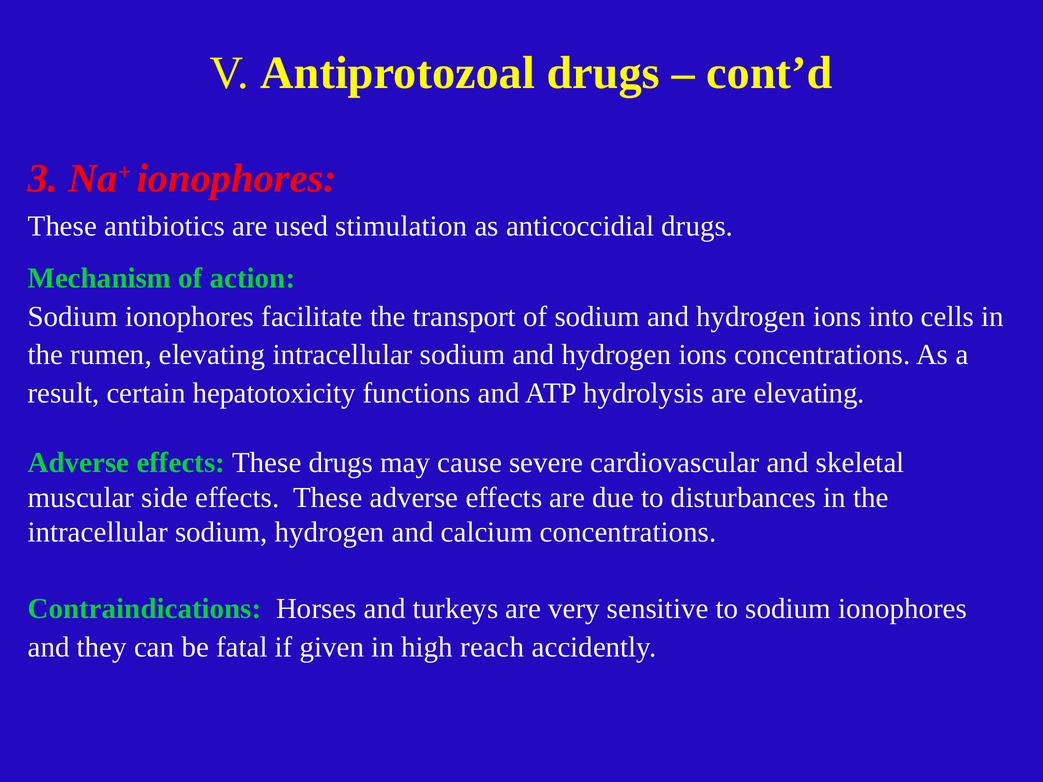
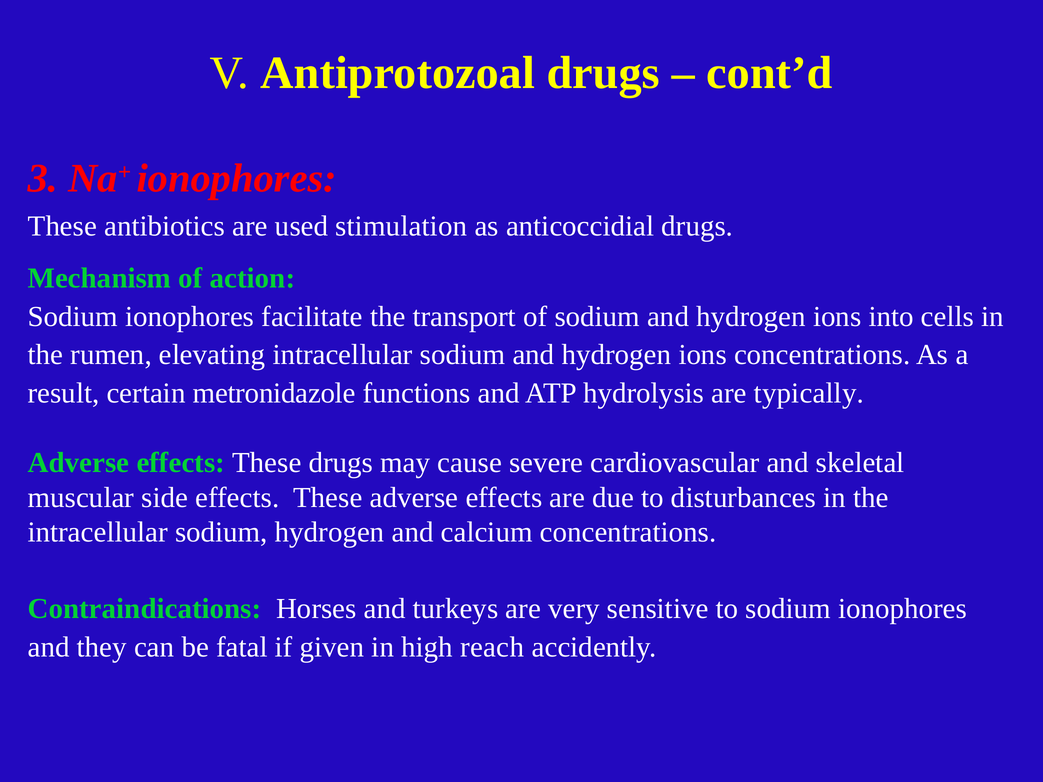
hepatotoxicity: hepatotoxicity -> metronidazole (274, 393)
are elevating: elevating -> typically (809, 393)
